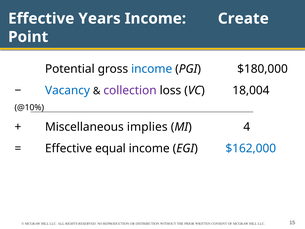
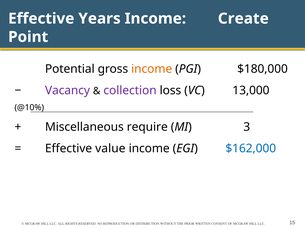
income colour: blue -> orange (152, 69)
Vacancy colour: blue -> purple (67, 90)
18,004: 18,004 -> 13,000 (251, 90)
implies: implies -> require (147, 127)
4: 4 -> 3 (247, 127)
equal: equal -> value (110, 148)
